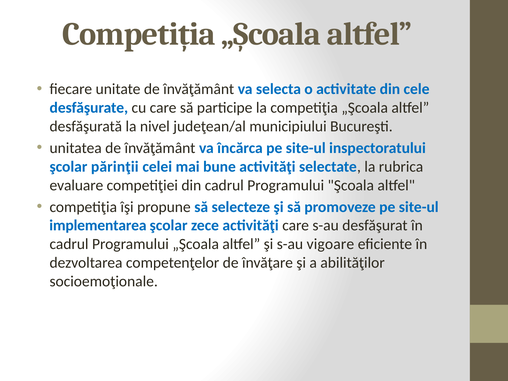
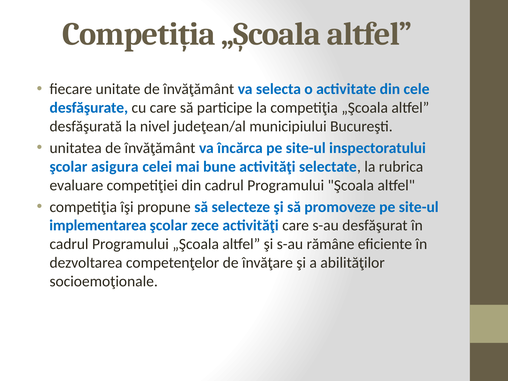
părinţii: părinţii -> asigura (115, 167)
vigoare: vigoare -> rămâne (331, 244)
